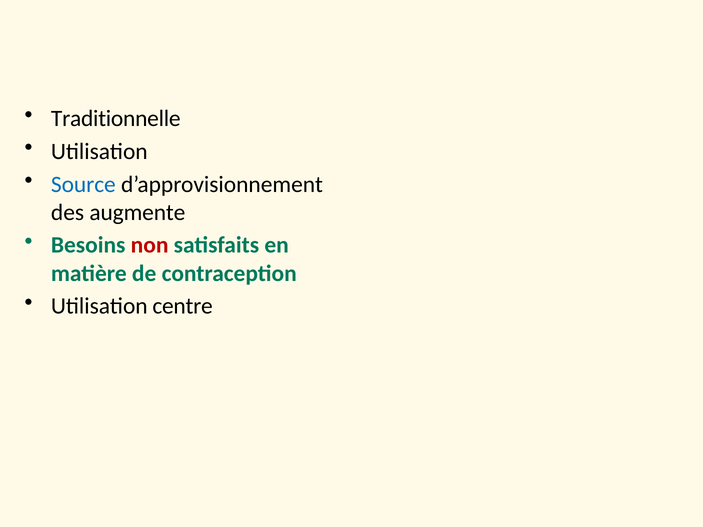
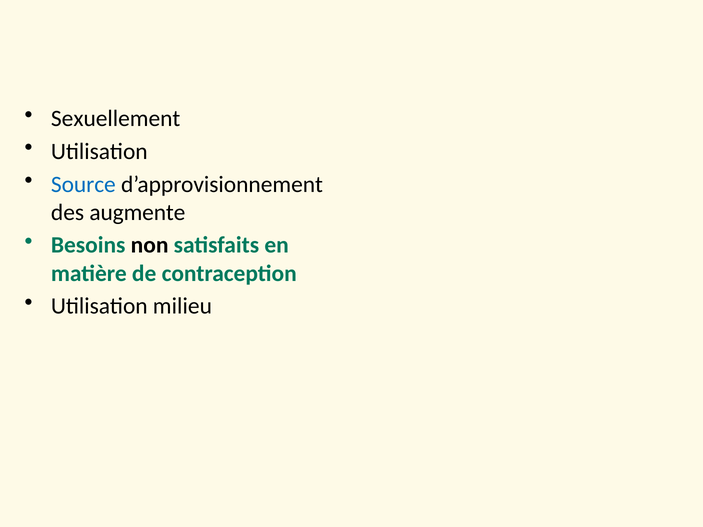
Traditionnelle: Traditionnelle -> Sexuellement (116, 119)
non colour: red -> black (150, 245)
centre: centre -> milieu (182, 306)
